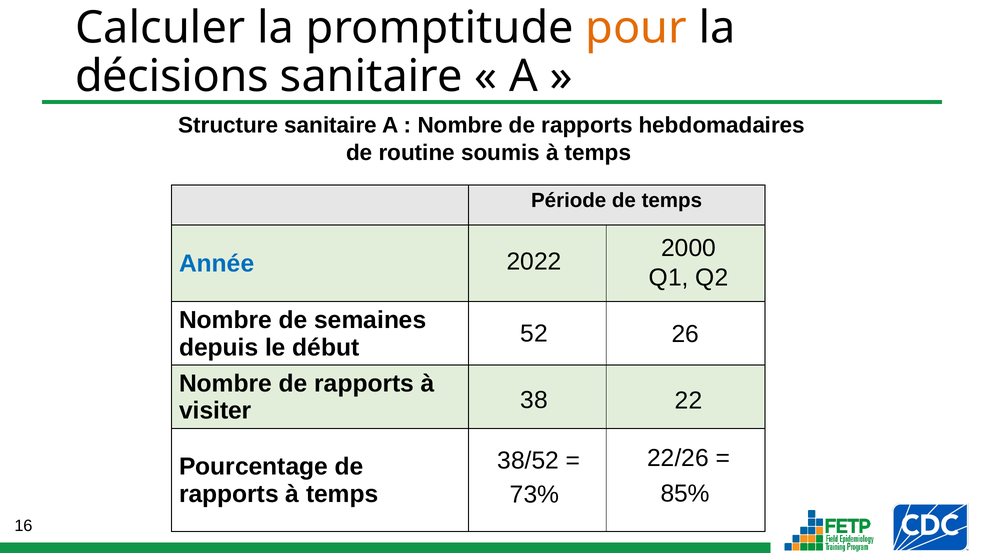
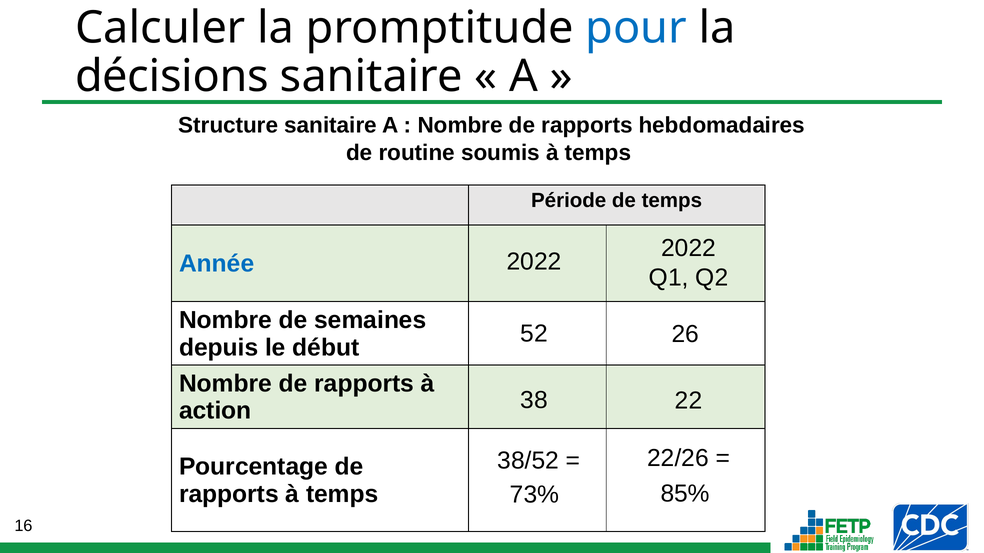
pour colour: orange -> blue (636, 28)
2000: 2000 -> 2022 (689, 248)
visiter: visiter -> action (215, 411)
